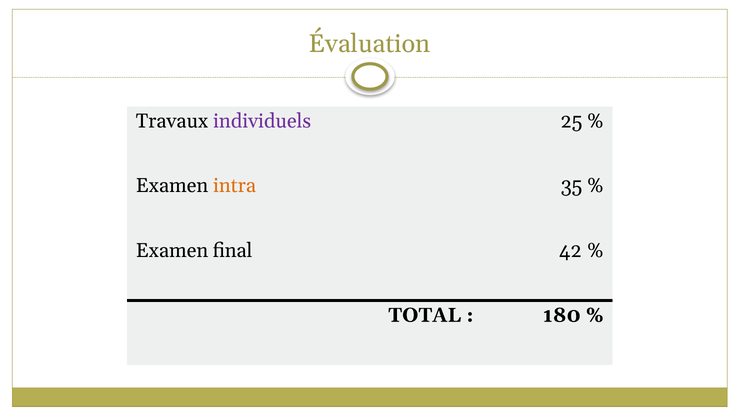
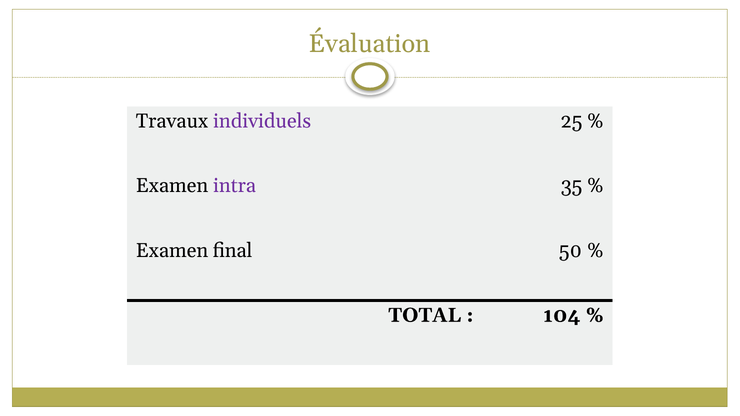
intra colour: orange -> purple (235, 186)
42: 42 -> 50 (570, 251)
180: 180 -> 104 (562, 315)
